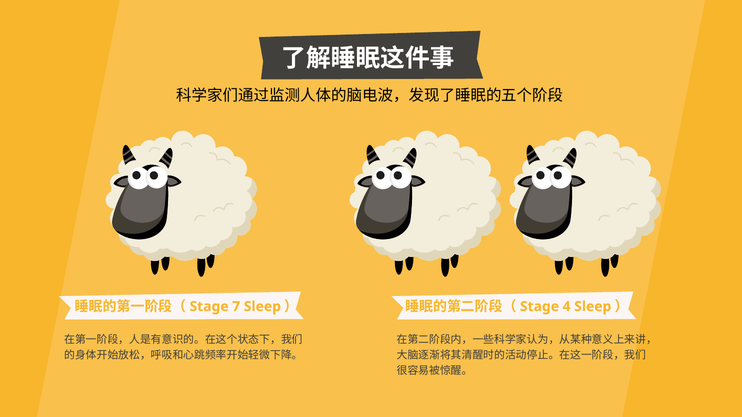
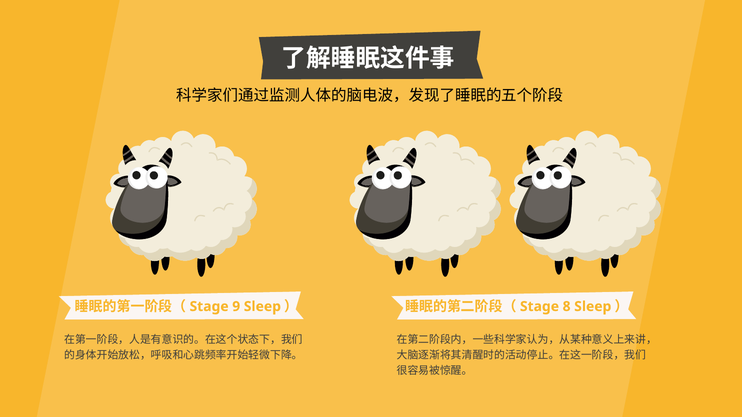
7: 7 -> 9 (236, 307)
4: 4 -> 8 (567, 307)
